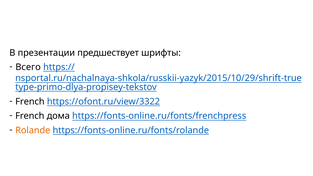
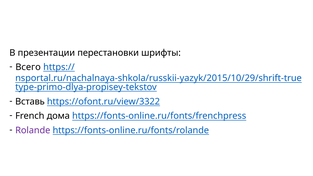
предшествует: предшествует -> перестановки (108, 53)
French: French -> Вставь (30, 102)
Rolande colour: orange -> purple (33, 130)
